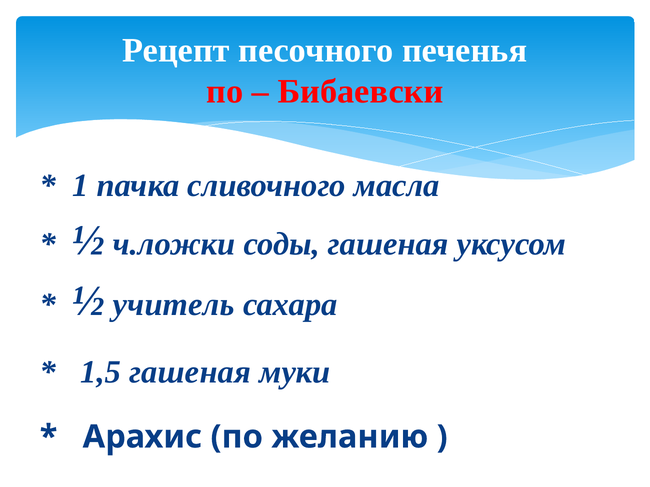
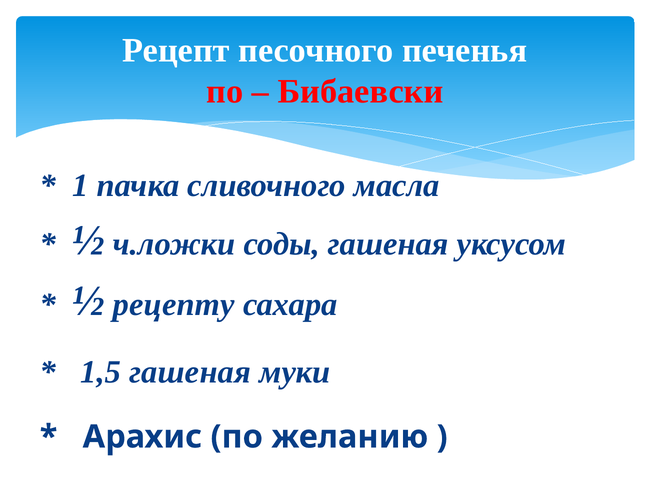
учитель: учитель -> рецепту (174, 305)
